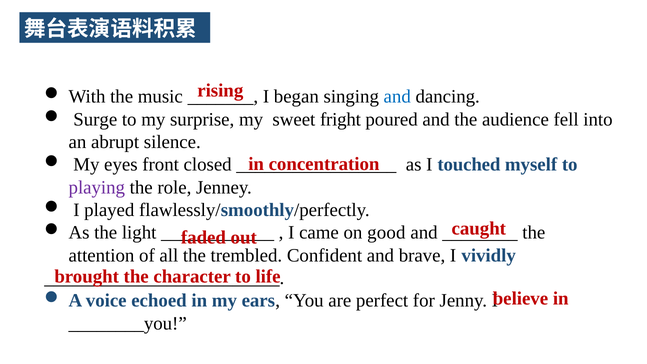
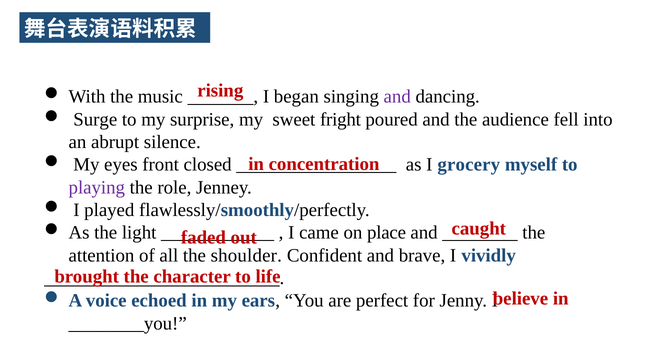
and colour: blue -> purple (397, 97)
touched: touched -> grocery (469, 165)
good: good -> place (387, 233)
trembled: trembled -> shoulder (246, 255)
